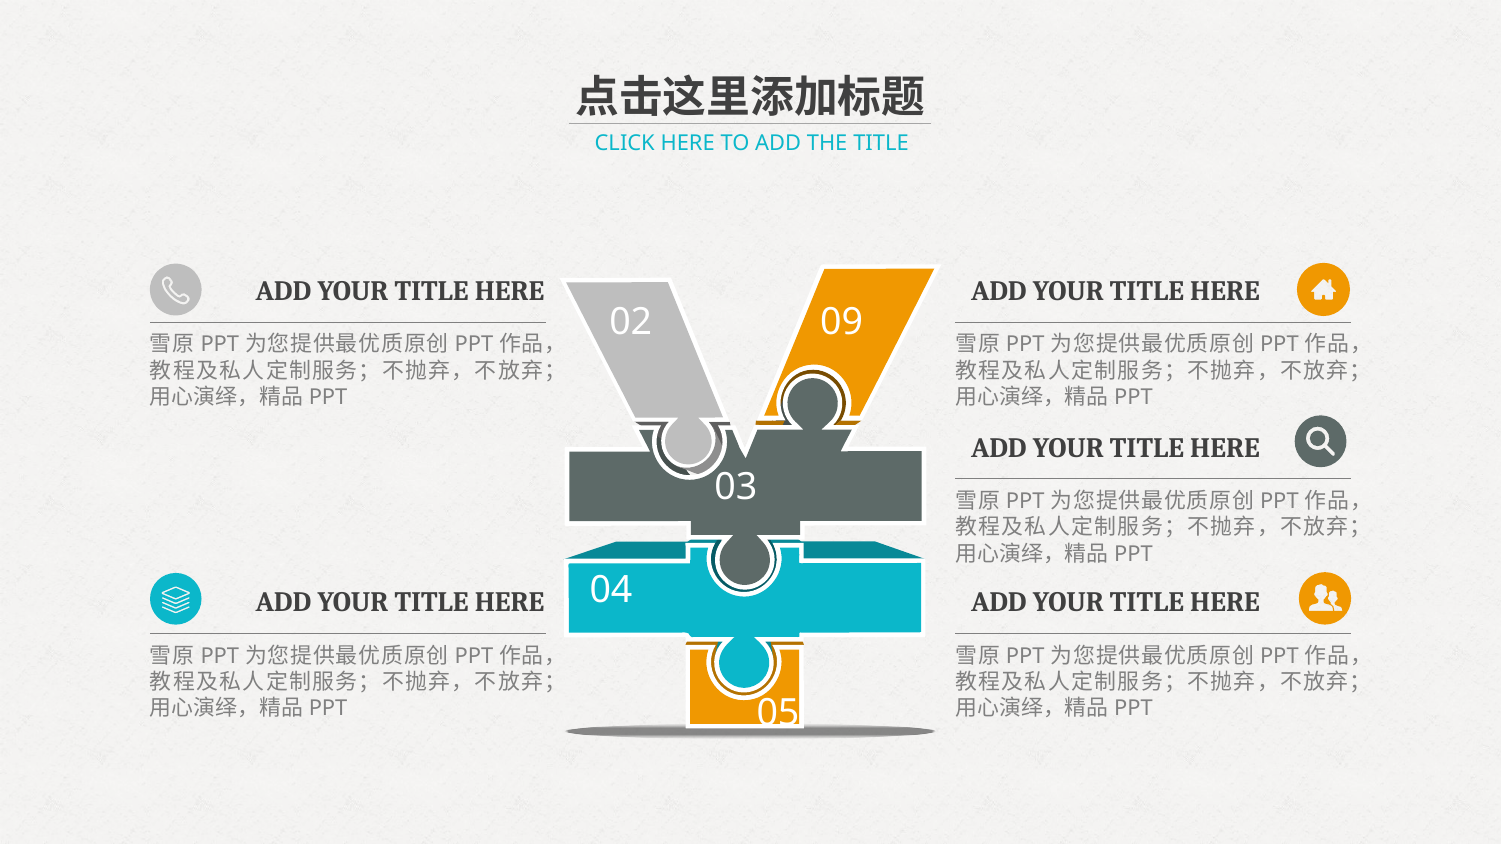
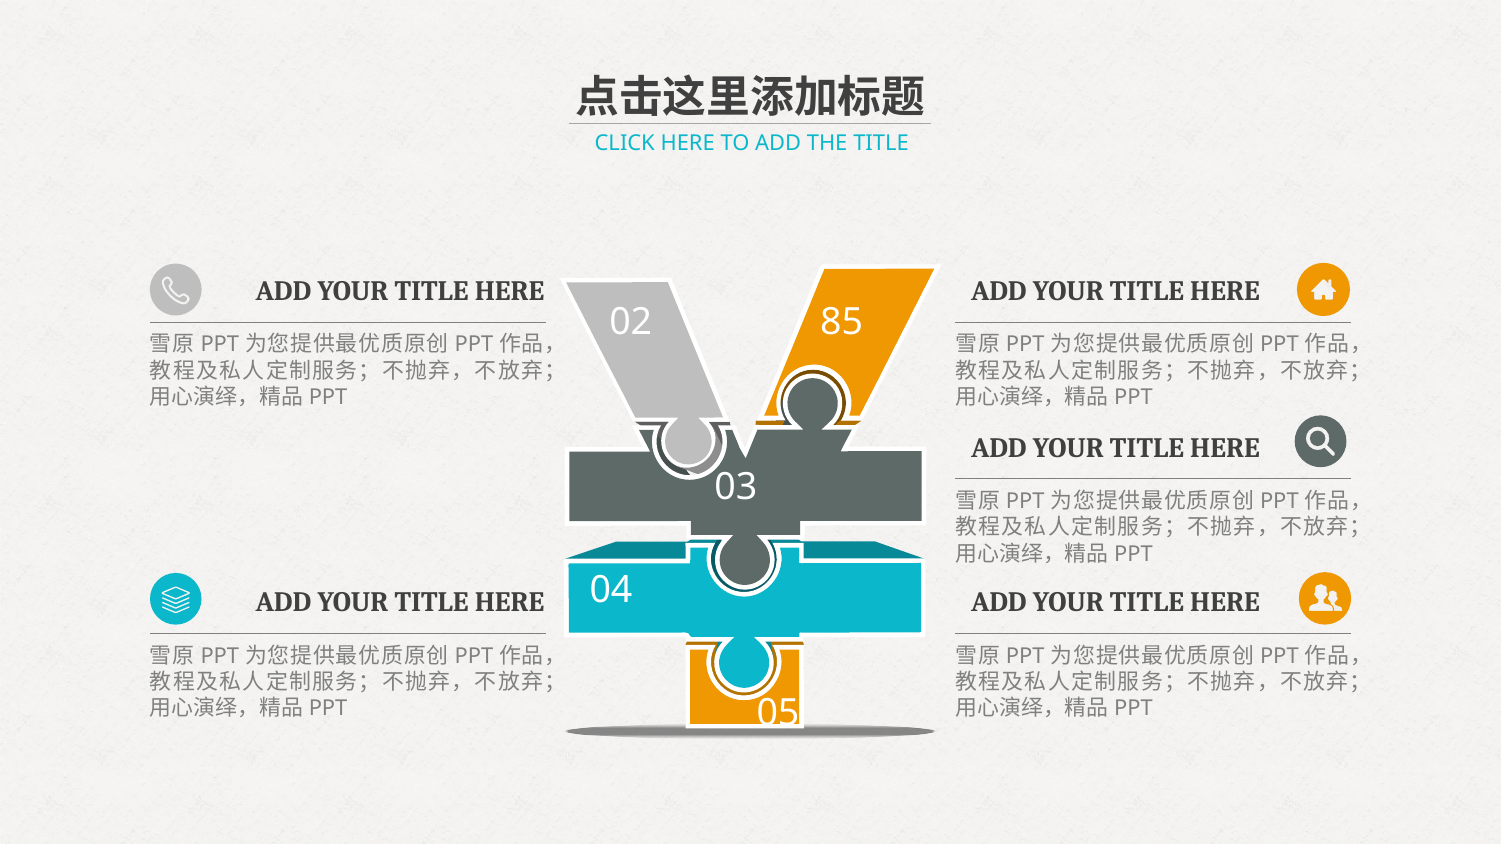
09: 09 -> 85 (842, 323)
